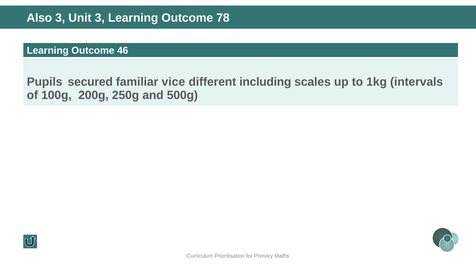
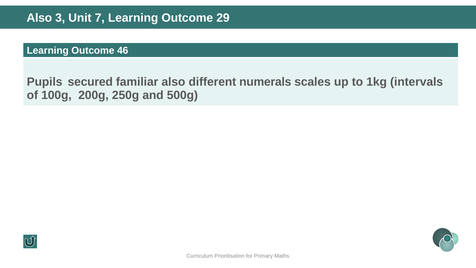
Unit 3: 3 -> 7 (100, 18)
78: 78 -> 29 (223, 18)
familiar vice: vice -> also (173, 82)
including: including -> numerals (265, 82)
